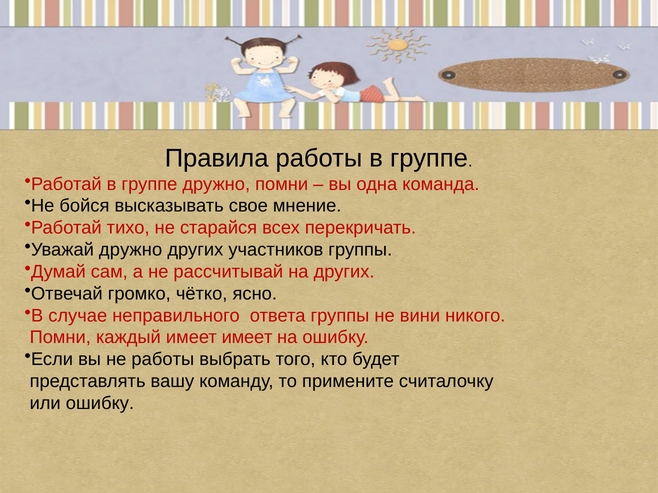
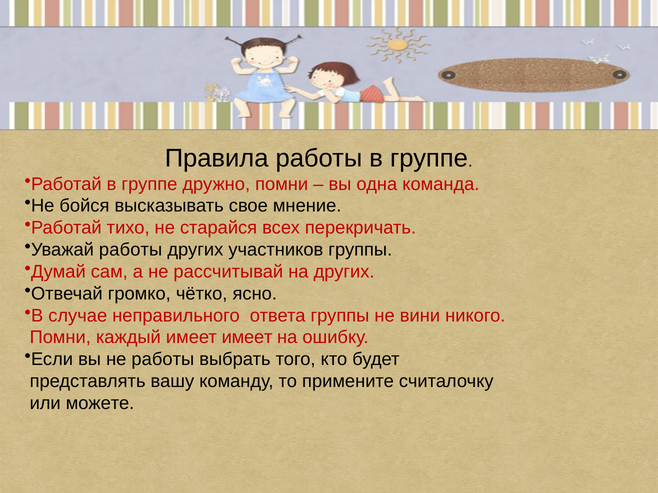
Уважай дружно: дружно -> работы (131, 250)
или ошибку: ошибку -> можете (100, 404)
